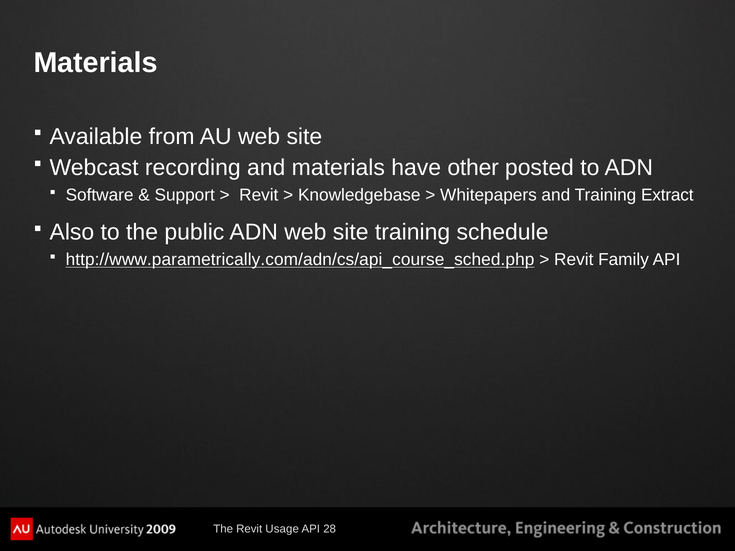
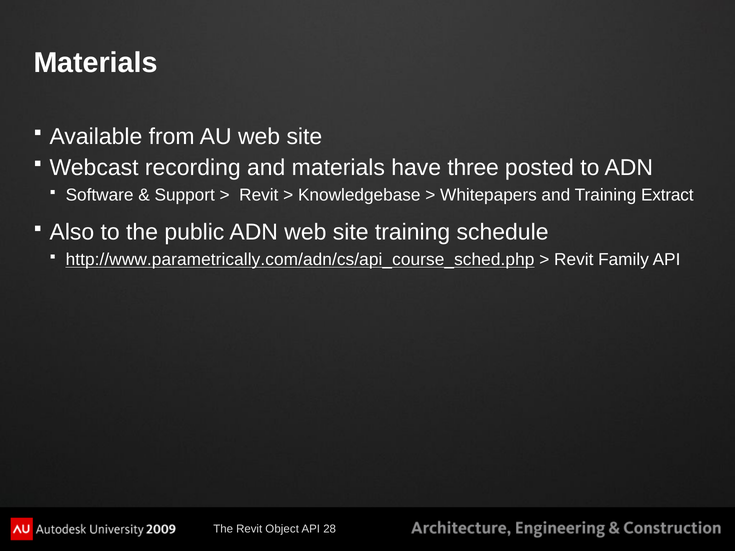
other: other -> three (473, 168)
Usage: Usage -> Object (282, 529)
